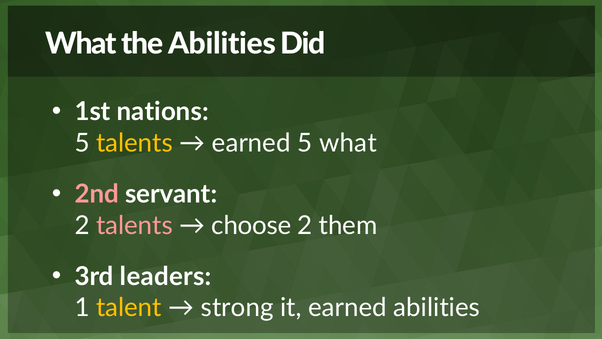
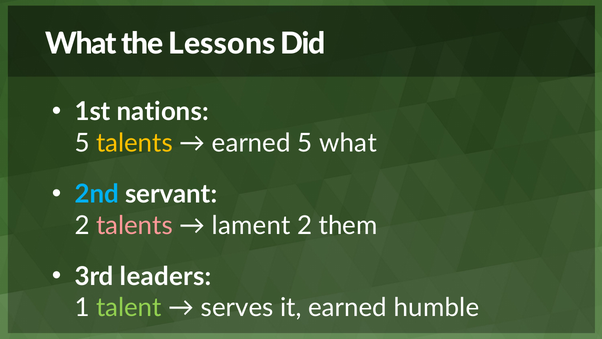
the Abilities: Abilities -> Lessons (222, 44)
2nd colour: pink -> light blue (97, 194)
choose: choose -> lament (251, 225)
talent colour: yellow -> light green (129, 307)
strong: strong -> serves (237, 307)
earned abilities: abilities -> humble (437, 307)
